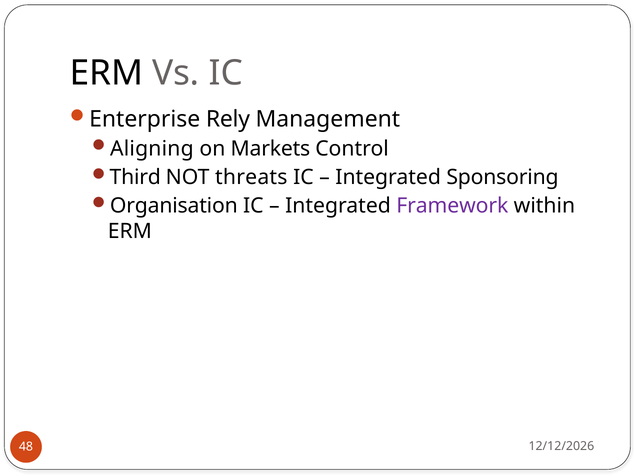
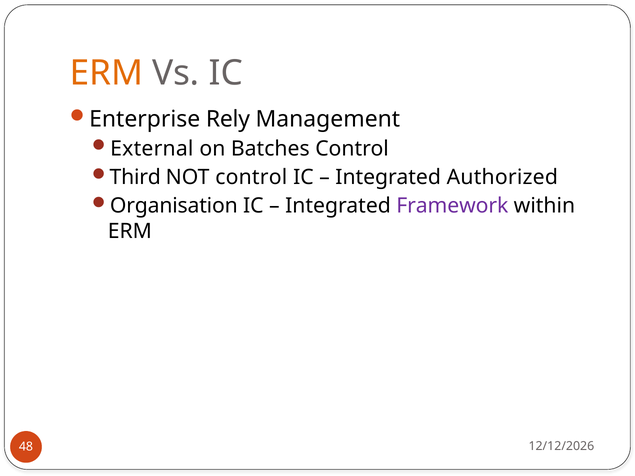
ERM colour: black -> orange (107, 73)
Aligning: Aligning -> External (152, 149)
Markets: Markets -> Batches (270, 149)
NOT threats: threats -> control (251, 177)
Sponsoring: Sponsoring -> Authorized (502, 177)
